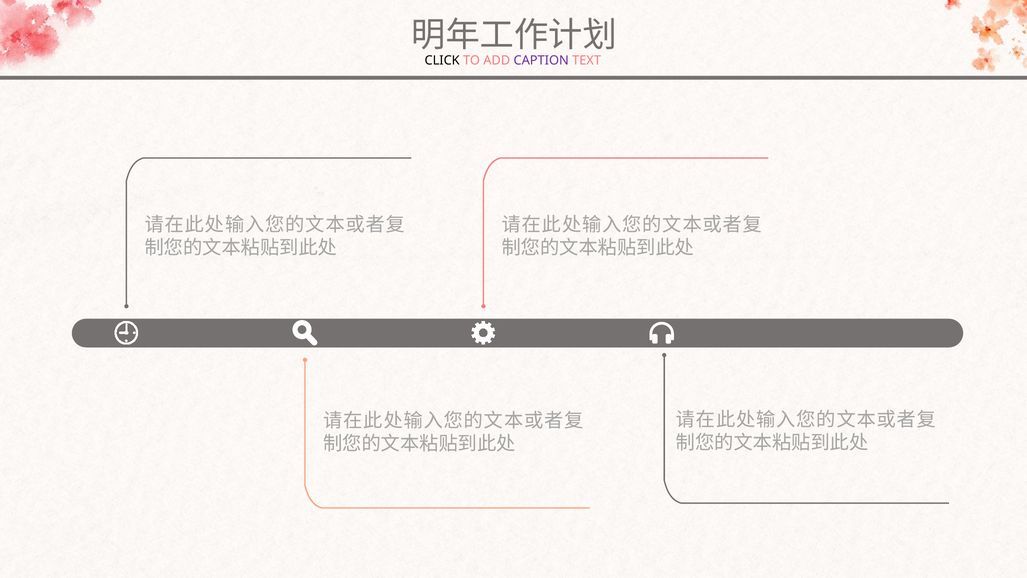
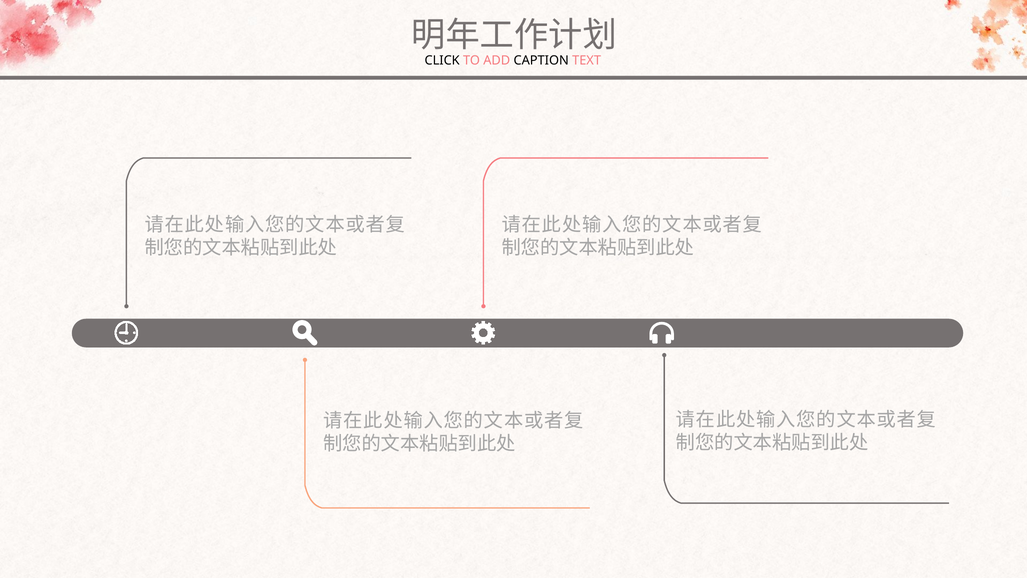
CAPTION colour: purple -> black (541, 61)
